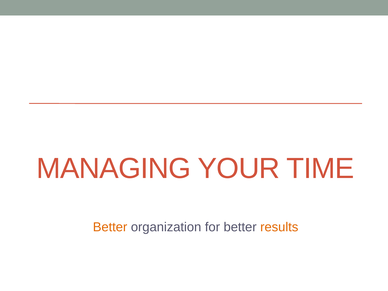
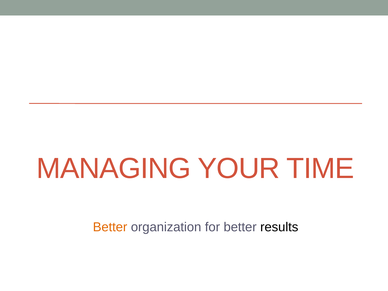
results colour: orange -> black (279, 227)
